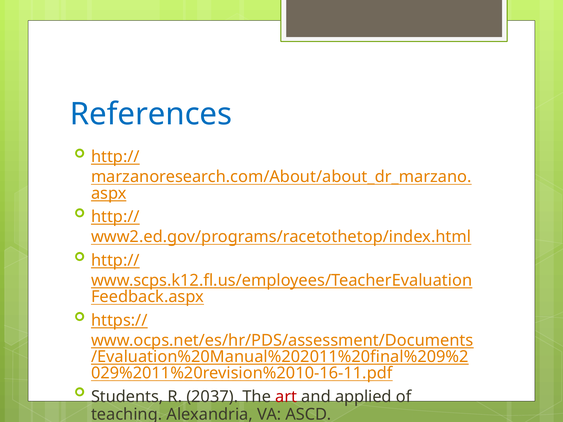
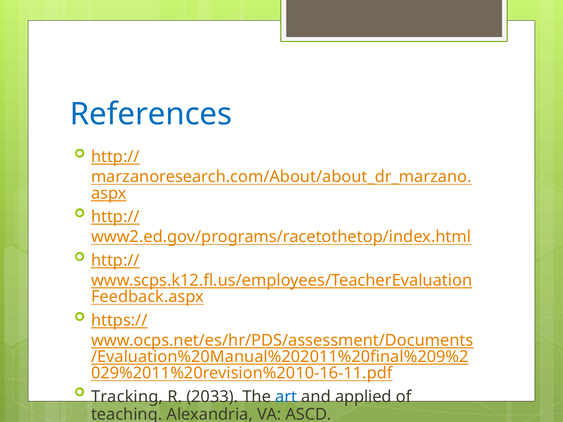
Students: Students -> Tracking (127, 397)
2037: 2037 -> 2033 (212, 397)
art colour: red -> blue (286, 397)
